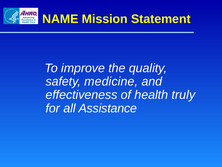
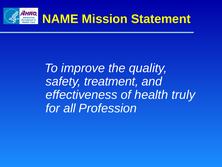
medicine: medicine -> treatment (111, 81)
Assistance: Assistance -> Profession (108, 108)
